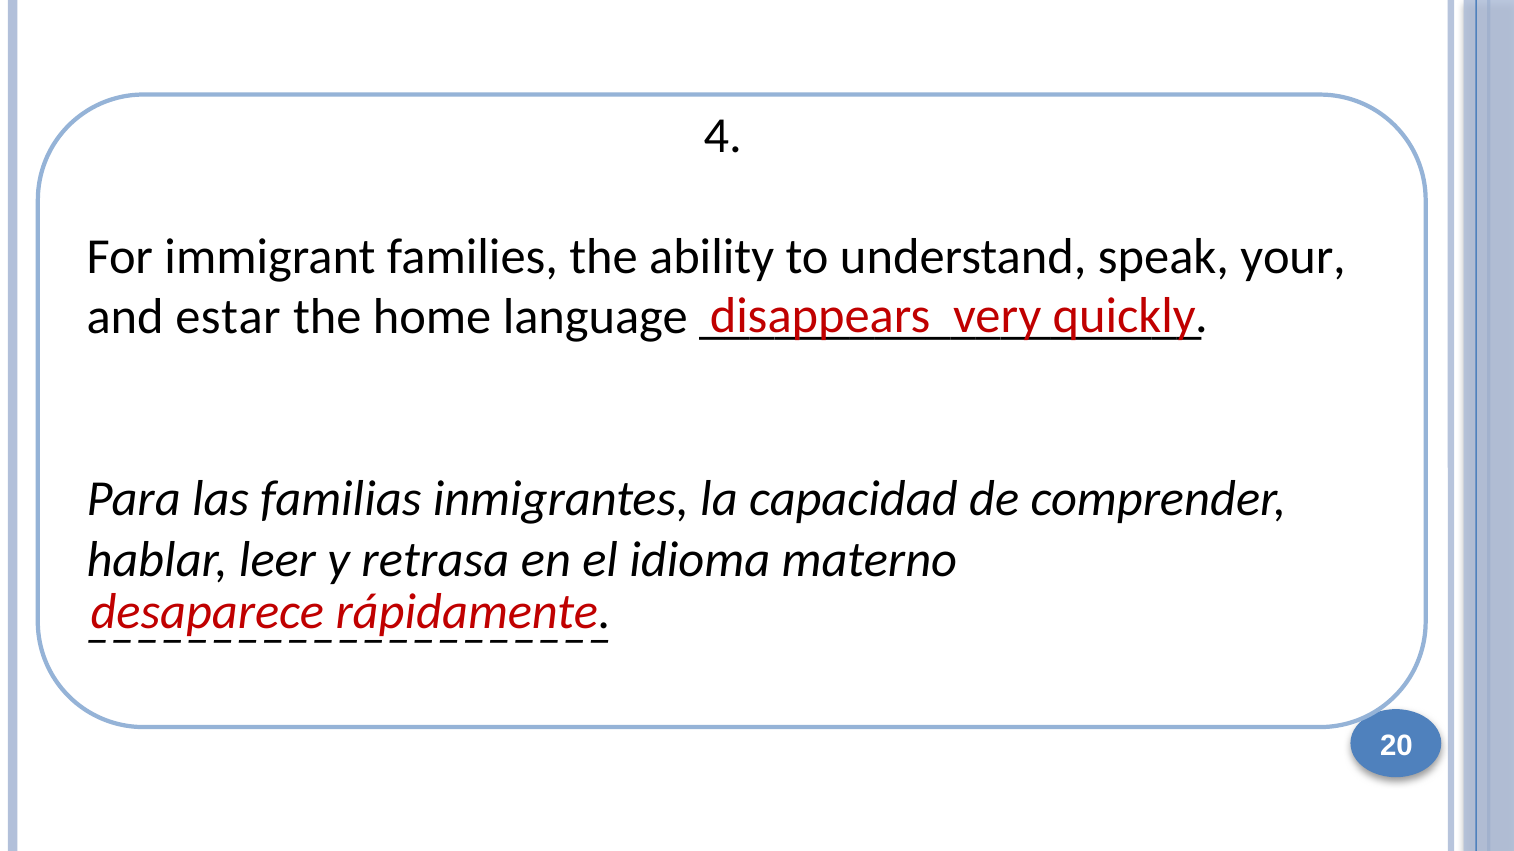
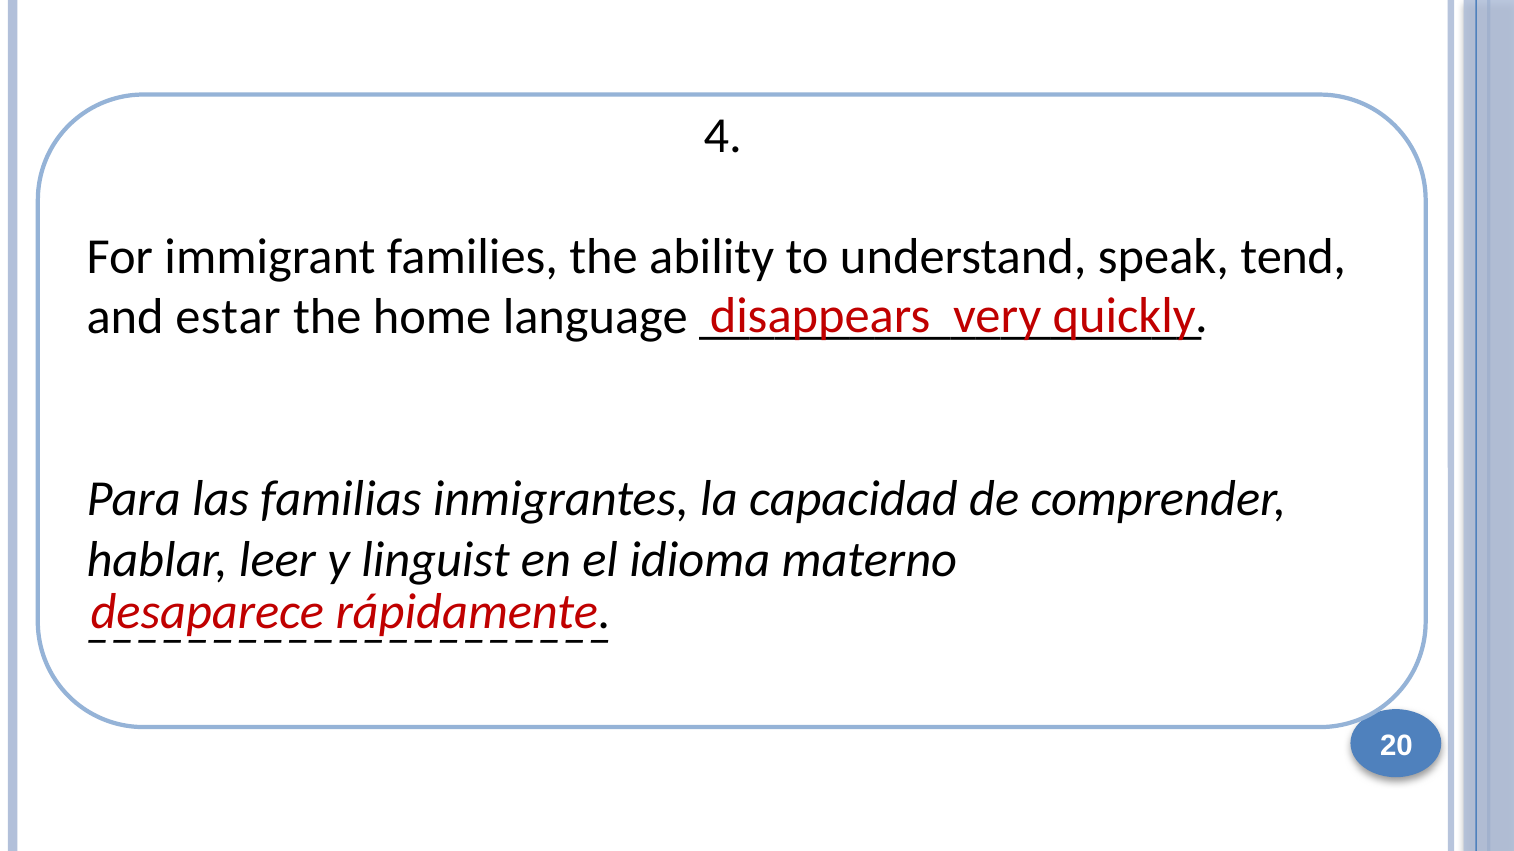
your: your -> tend (1293, 257)
retrasa: retrasa -> linguist (436, 560)
